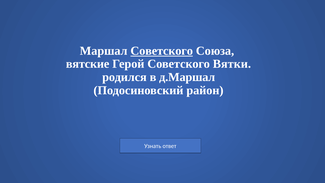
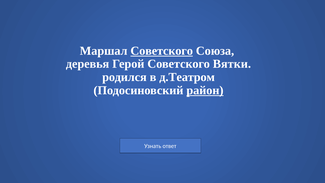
вятские: вятские -> деревья (88, 64)
д.Маршал: д.Маршал -> д.Театром (187, 77)
район underline: none -> present (205, 90)
